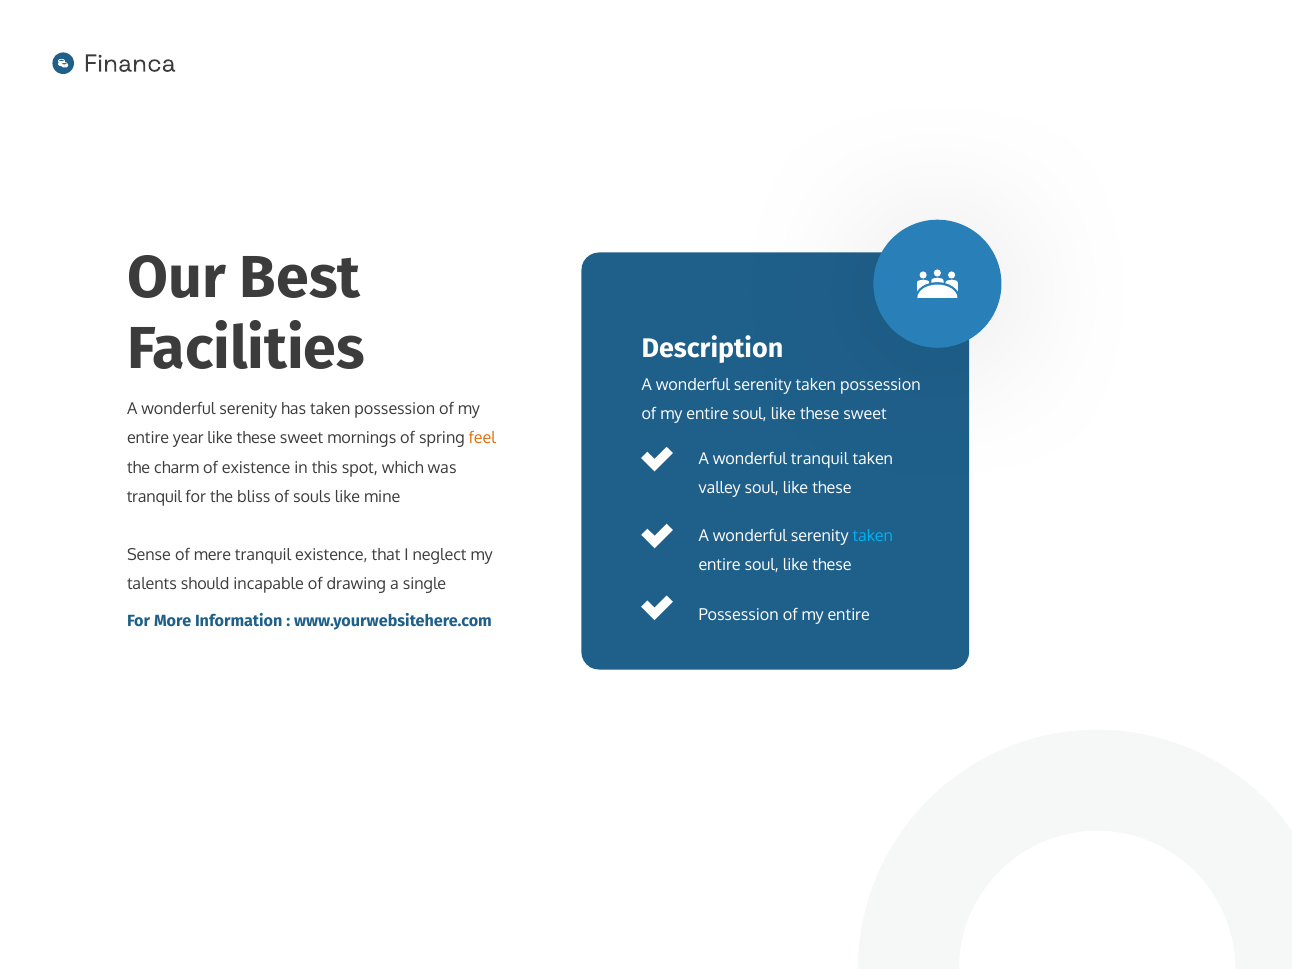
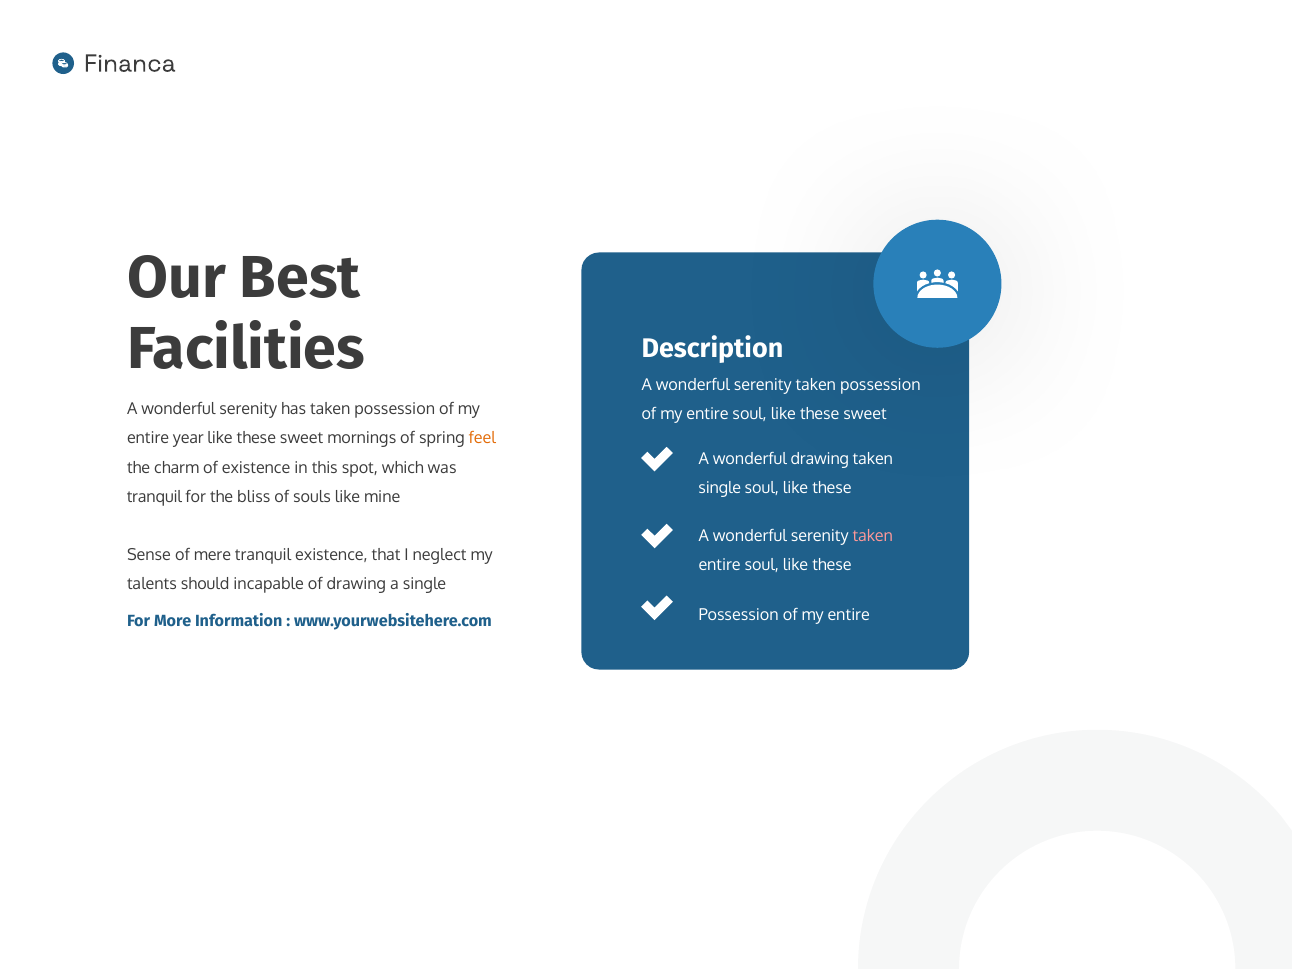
wonderful tranquil: tranquil -> drawing (820, 459)
valley: valley -> single (720, 489)
taken colour: light blue -> pink (873, 536)
